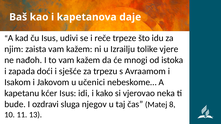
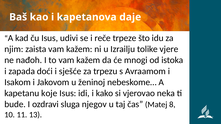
učenici: učenici -> ženinoj (92, 82)
kćer: kćer -> koje (49, 93)
